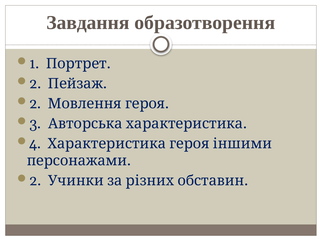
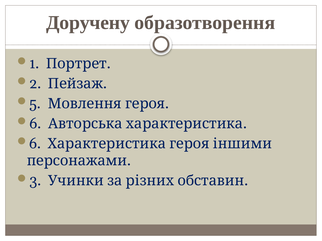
Завдання: Завдання -> Доручену (88, 23)
2: 2 -> 5 (35, 104)
3: 3 -> 6 (35, 124)
4: 4 -> 6 (35, 144)
2: 2 -> 3 (35, 181)
